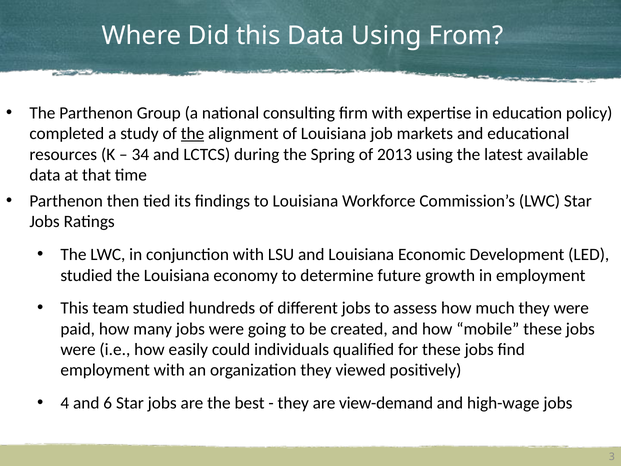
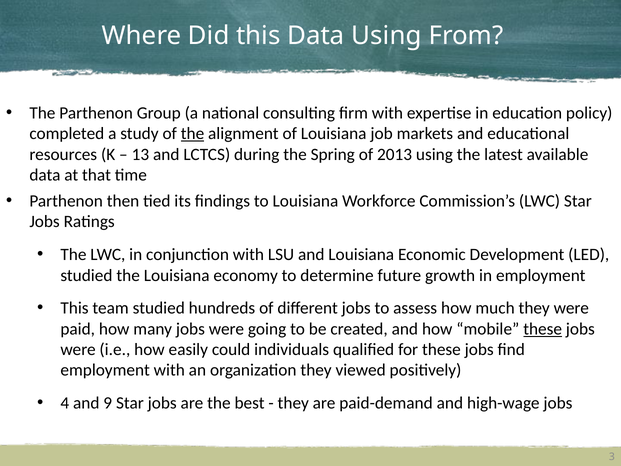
34: 34 -> 13 (140, 154)
these underline: none -> present (543, 329)
6: 6 -> 9 (108, 403)
view-demand: view-demand -> paid-demand (386, 403)
